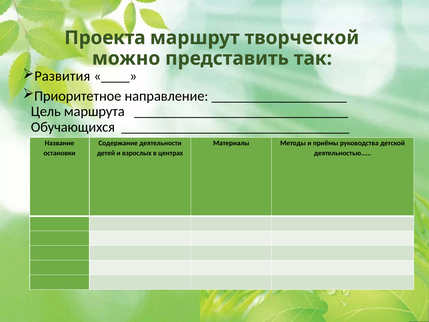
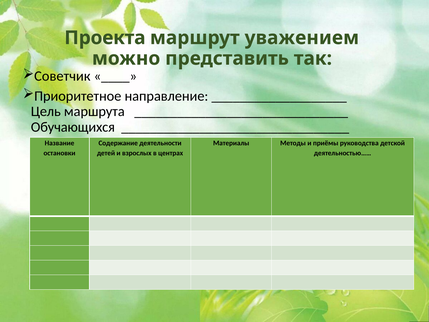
творческой: творческой -> уважением (302, 38)
Развития: Развития -> Советчик (62, 76)
